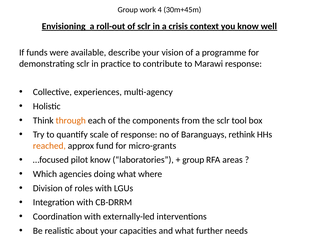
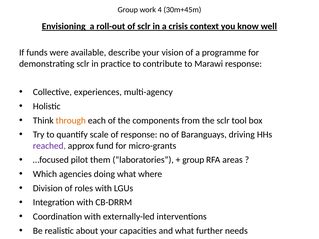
rethink: rethink -> driving (242, 135)
reached colour: orange -> purple (49, 146)
pilot know: know -> them (100, 160)
